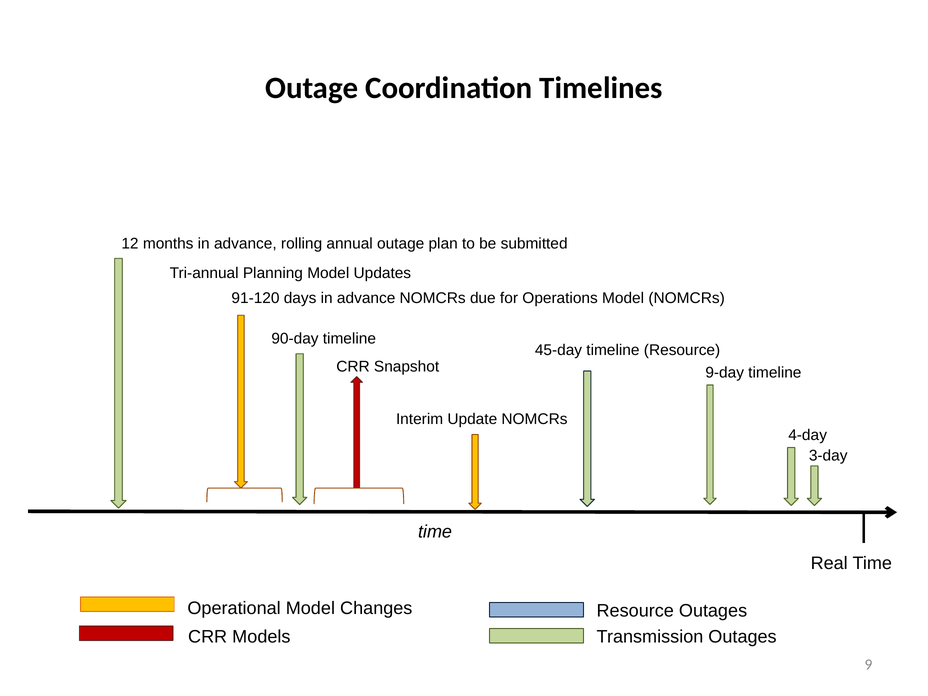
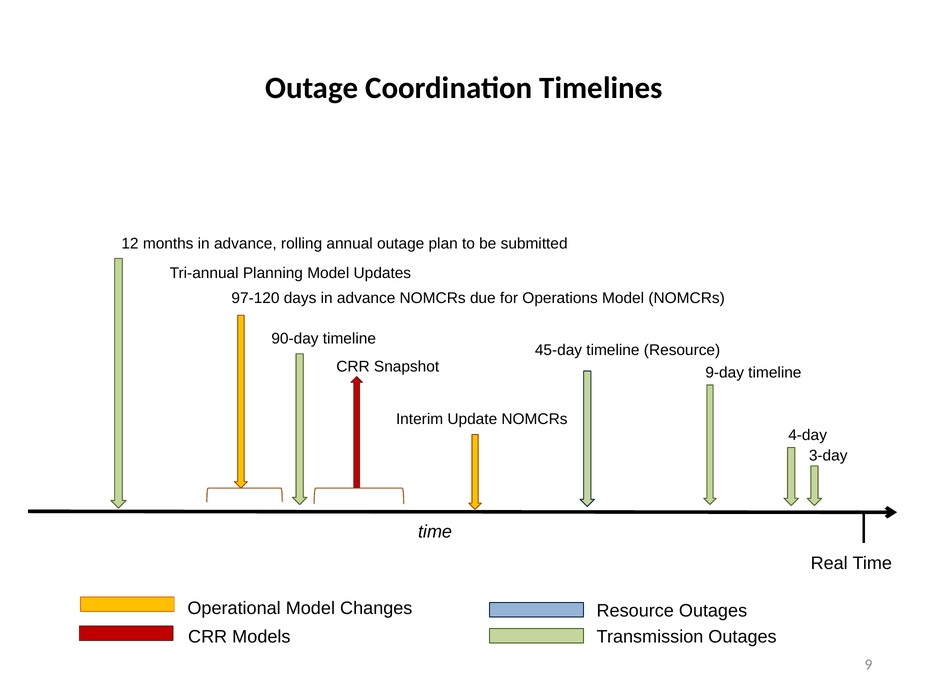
91-120: 91-120 -> 97-120 (255, 298)
